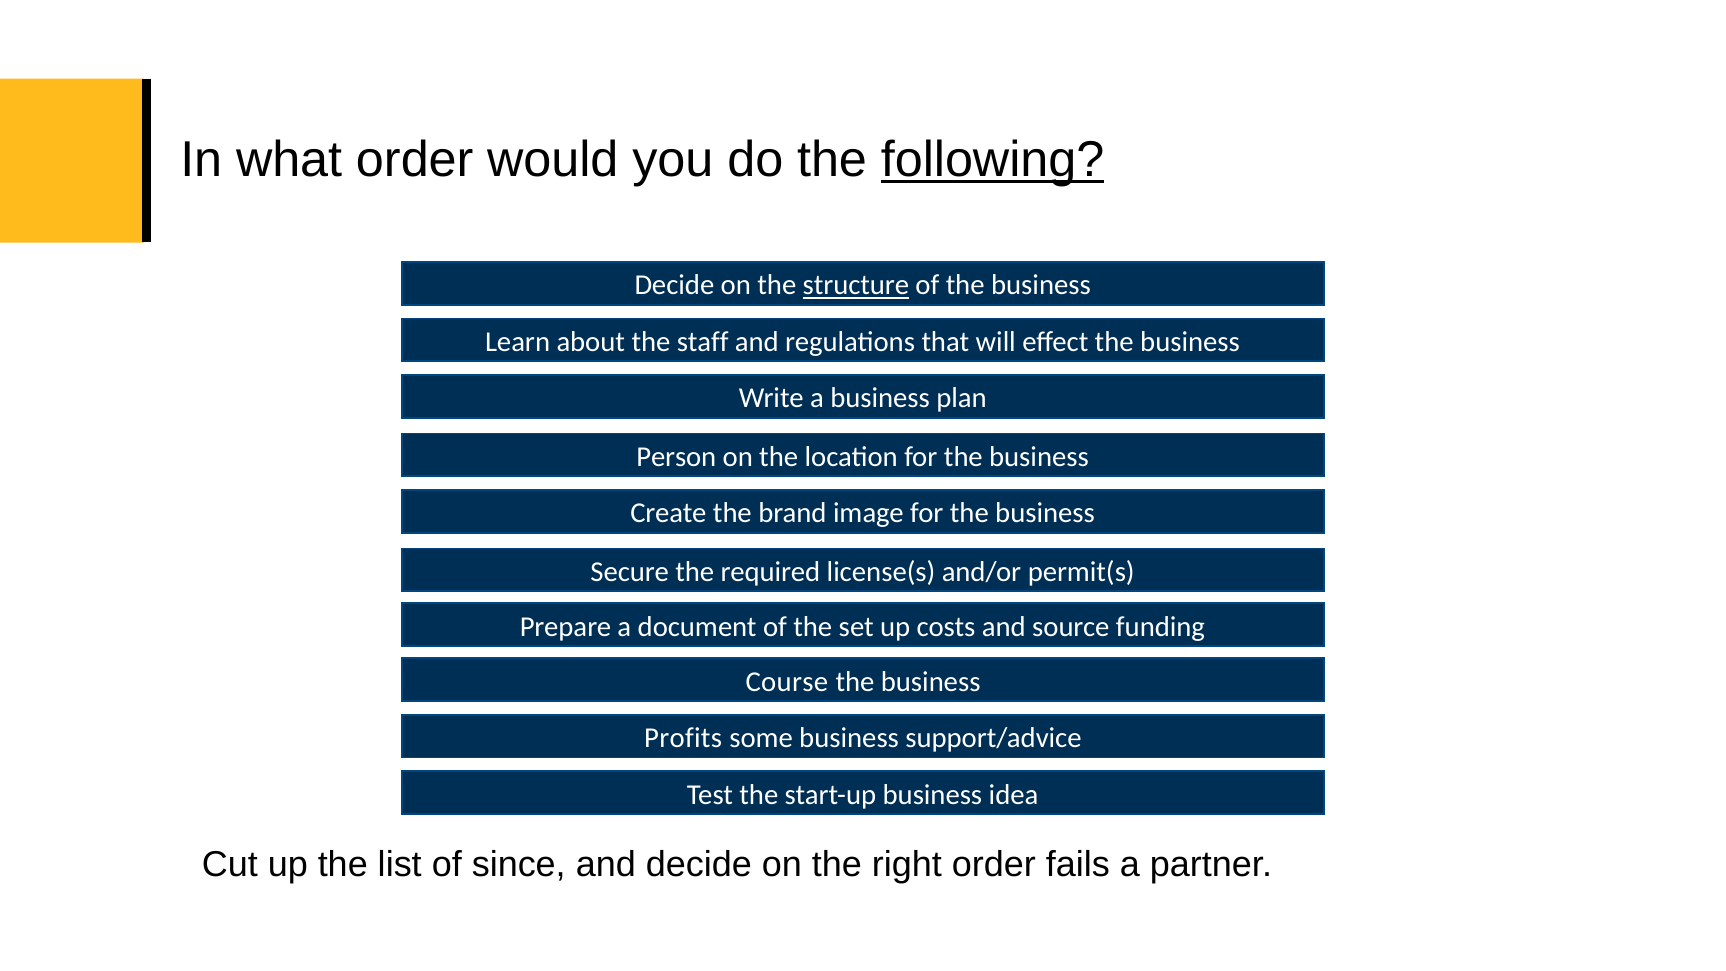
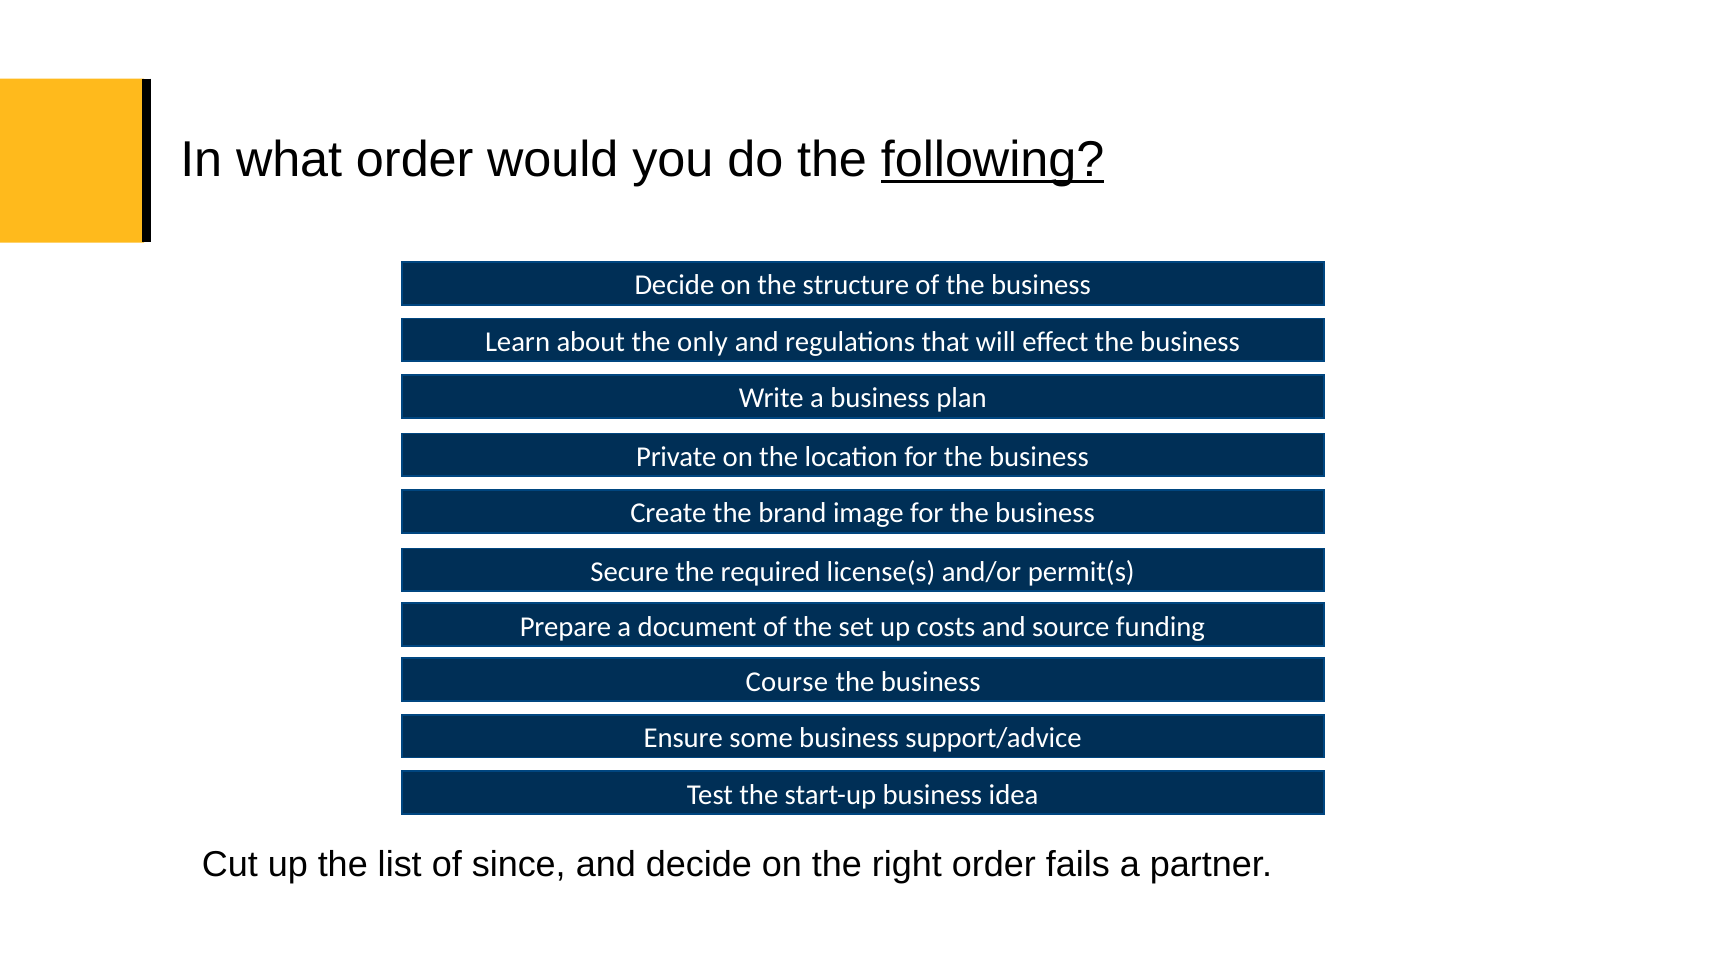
structure underline: present -> none (856, 285)
staff: staff -> only (703, 342)
Person: Person -> Private (676, 457)
Profits: Profits -> Ensure (683, 738)
